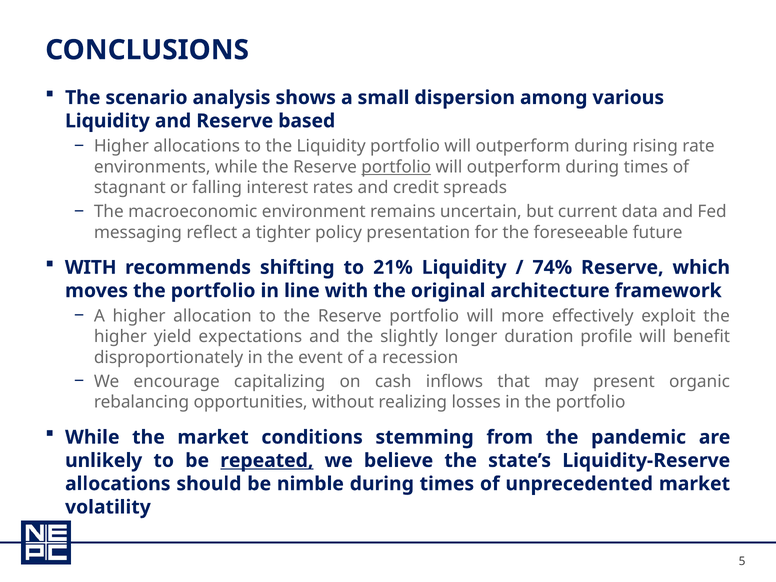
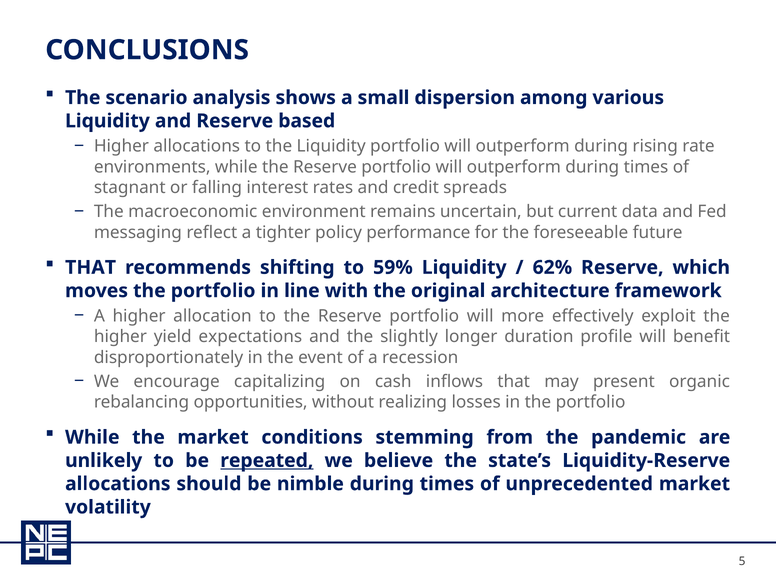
portfolio underline: present -> none (396, 167)
presentation: presentation -> performance (418, 232)
WITH: WITH -> THAT (91, 267)
21%: 21% -> 59% (393, 267)
74%: 74% -> 62% (552, 267)
